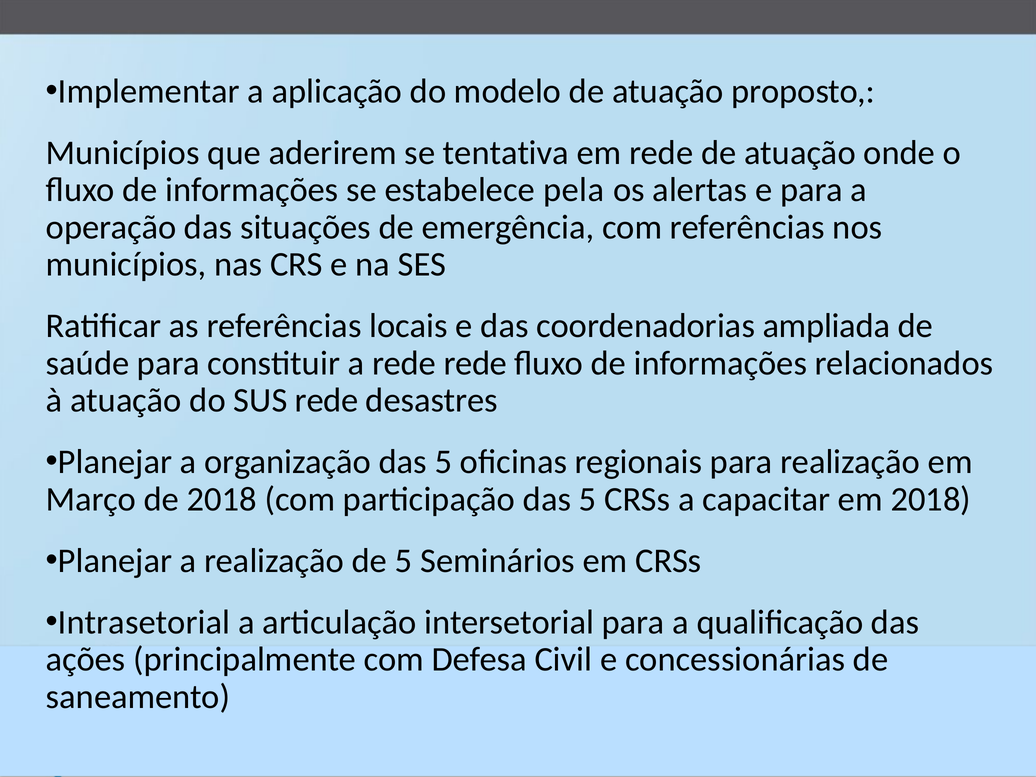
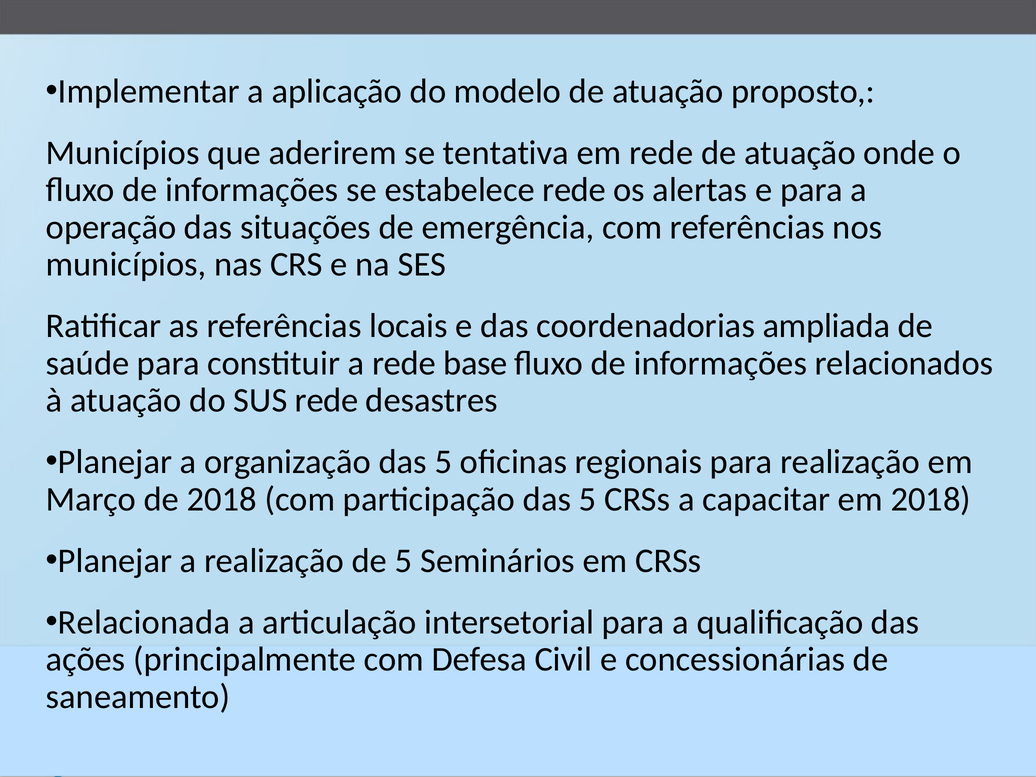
estabelece pela: pela -> rede (574, 190)
rede rede: rede -> base (475, 363)
Intrasetorial: Intrasetorial -> Relacionada (144, 622)
